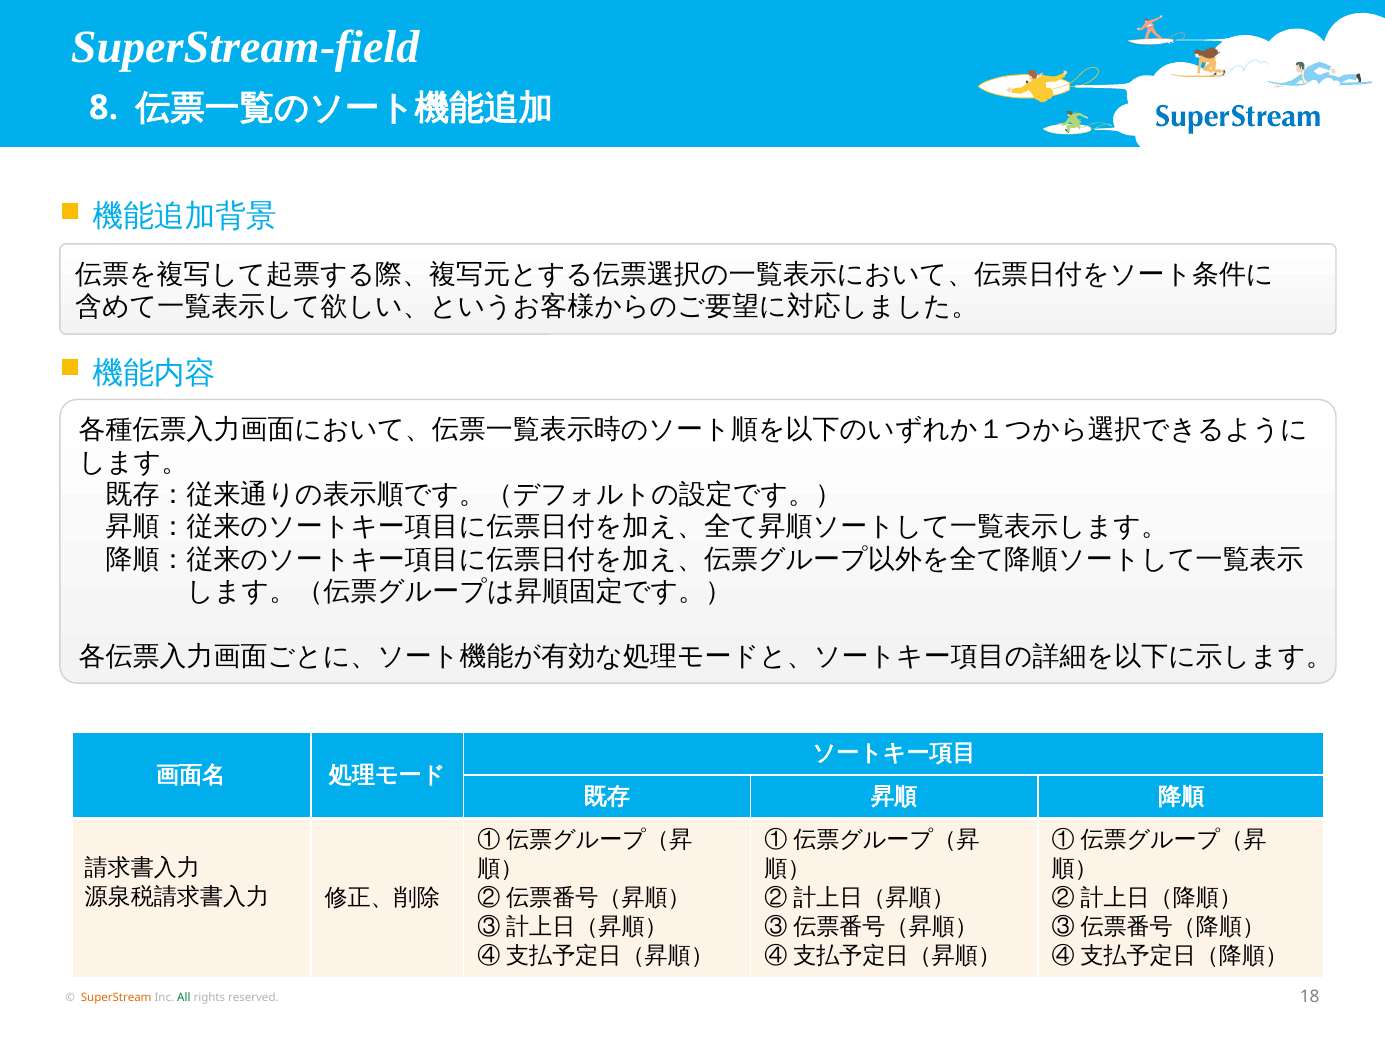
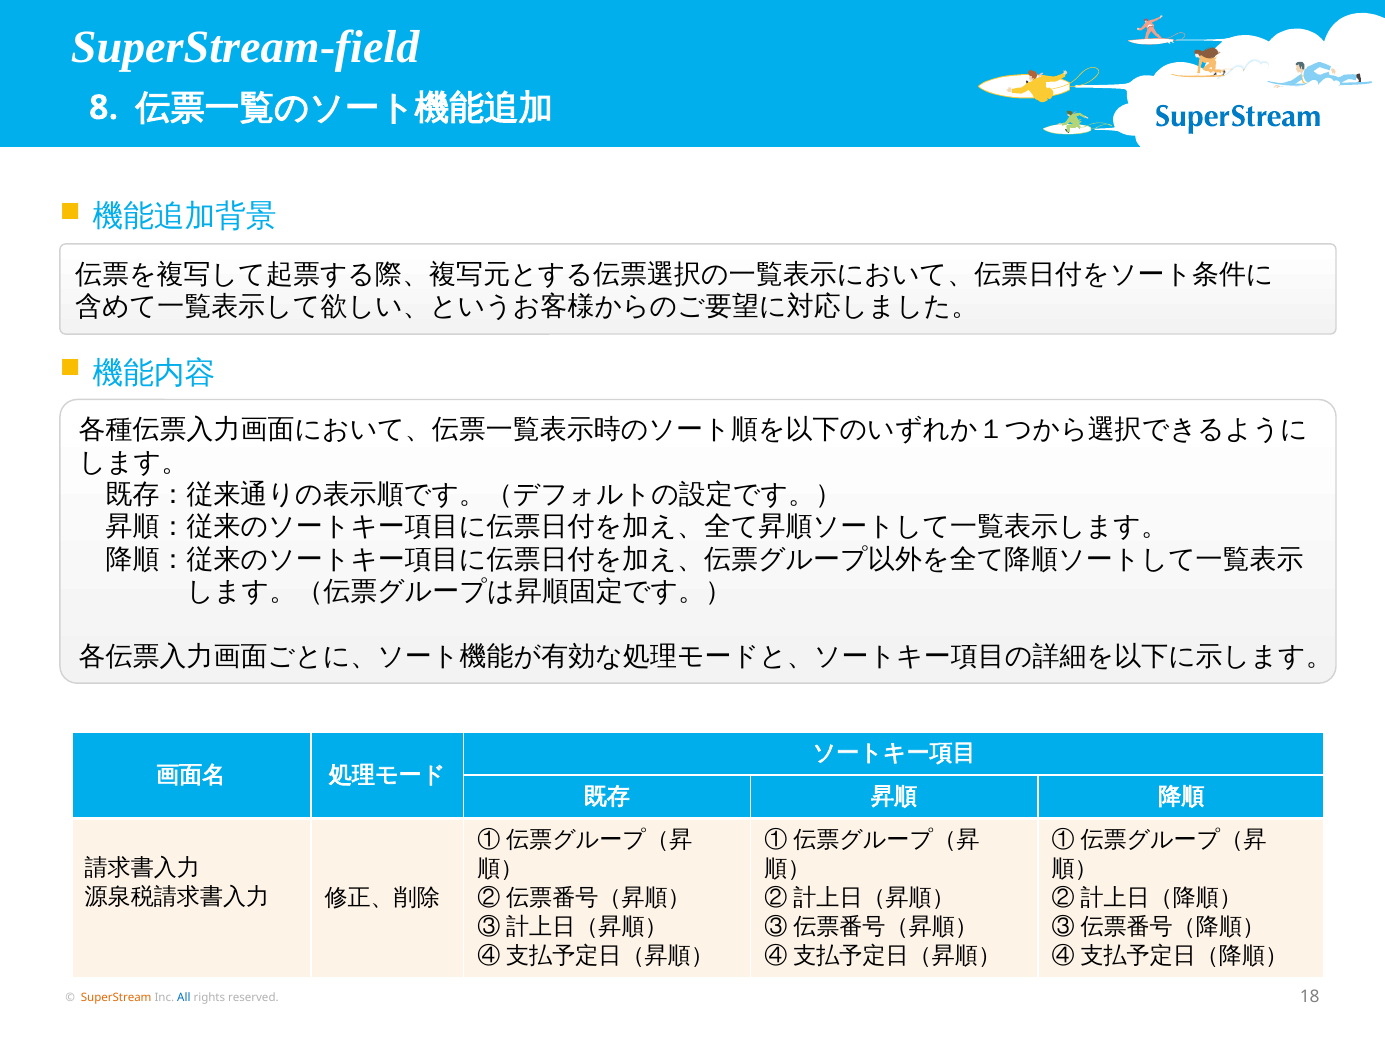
All colour: green -> blue (184, 997)
